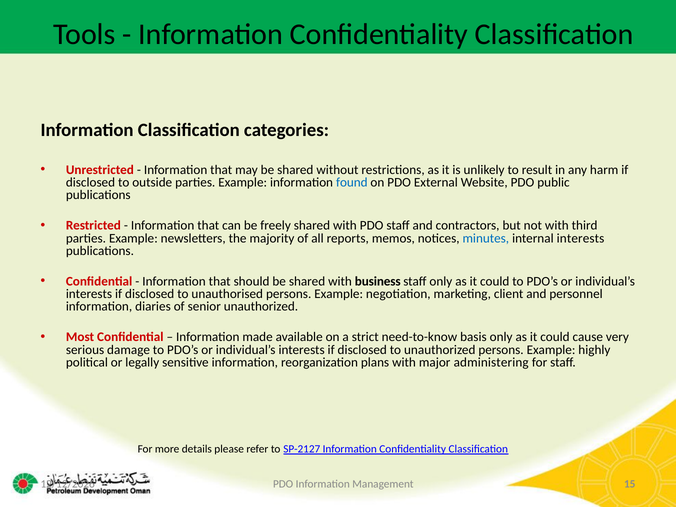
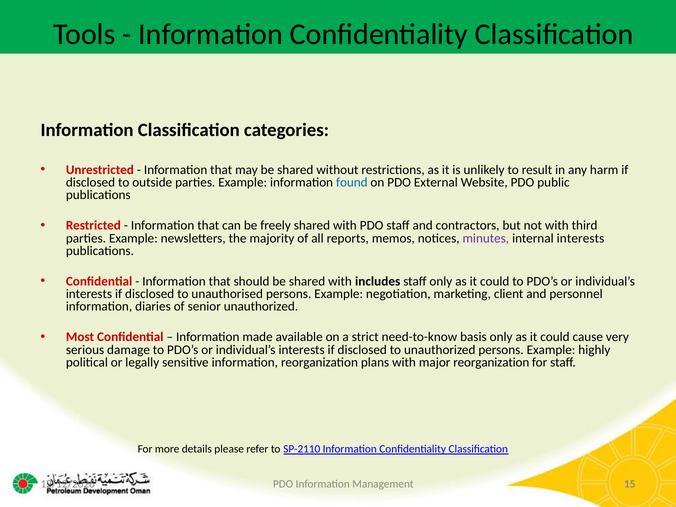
minutes colour: blue -> purple (486, 238)
business: business -> includes (378, 281)
major administering: administering -> reorganization (491, 362)
SP-2127: SP-2127 -> SP-2110 (302, 449)
